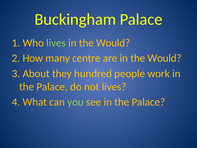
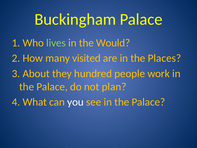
centre: centre -> visited (86, 58)
are in the Would: Would -> Places (164, 58)
not lives: lives -> plan (114, 87)
you colour: light green -> white (75, 102)
